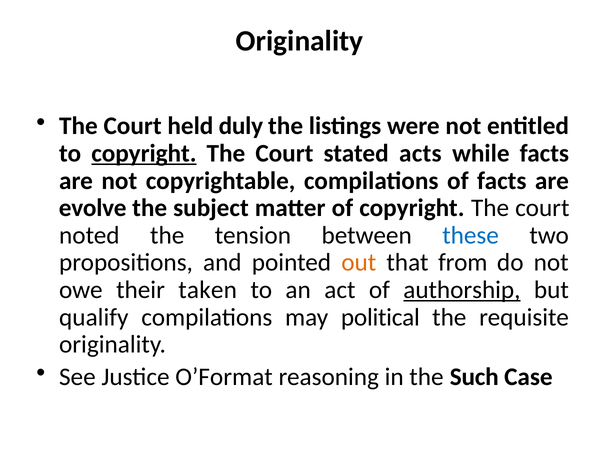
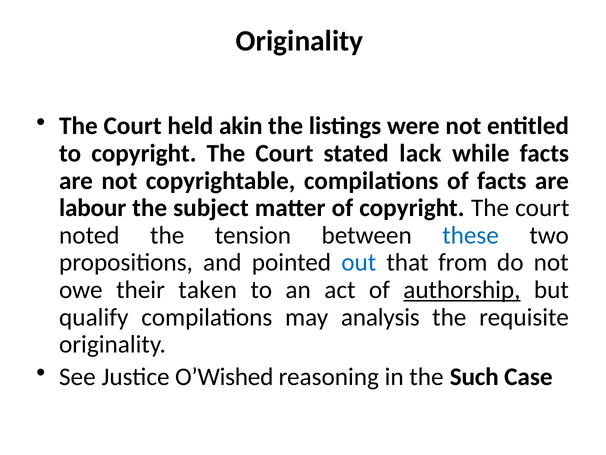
duly: duly -> akin (241, 126)
copyright underline: present -> none (144, 153)
acts: acts -> lack (420, 153)
evolve: evolve -> labour (93, 208)
out colour: orange -> blue (359, 262)
political: political -> analysis (380, 317)
O’Format: O’Format -> O’Wished (224, 376)
